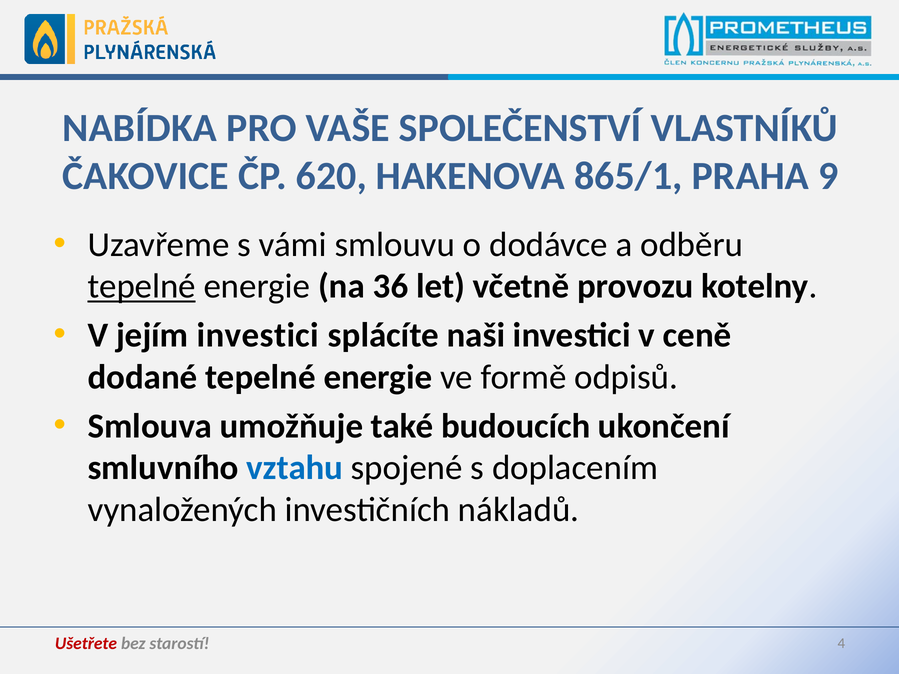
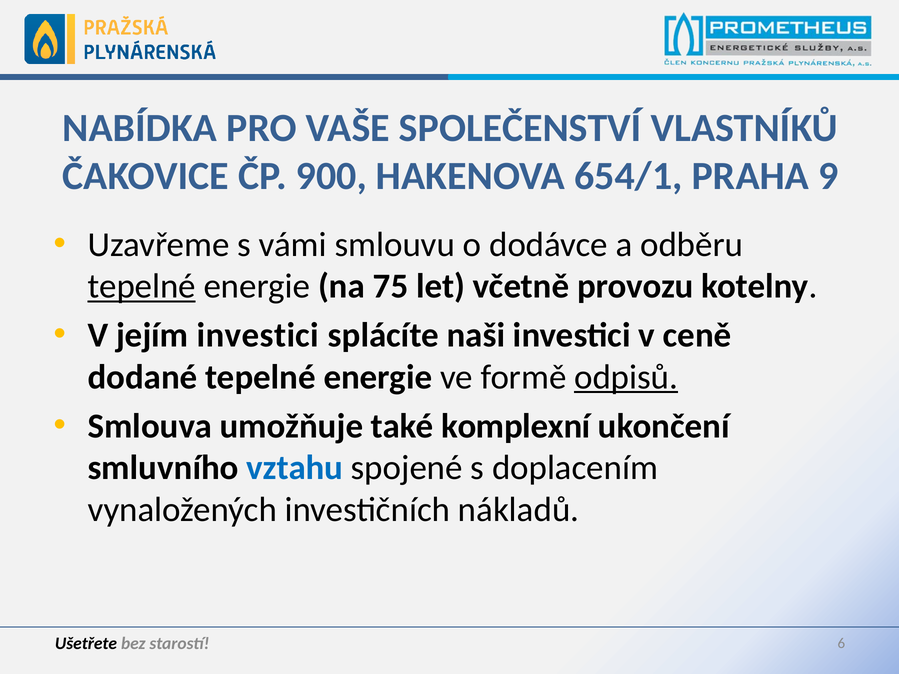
620: 620 -> 900 (331, 176)
865/1: 865/1 -> 654/1 (628, 176)
36: 36 -> 75 (391, 287)
odpisů underline: none -> present (626, 377)
budoucích: budoucích -> komplexní (516, 426)
Ušetřete colour: red -> black (86, 644)
4: 4 -> 6 (841, 644)
